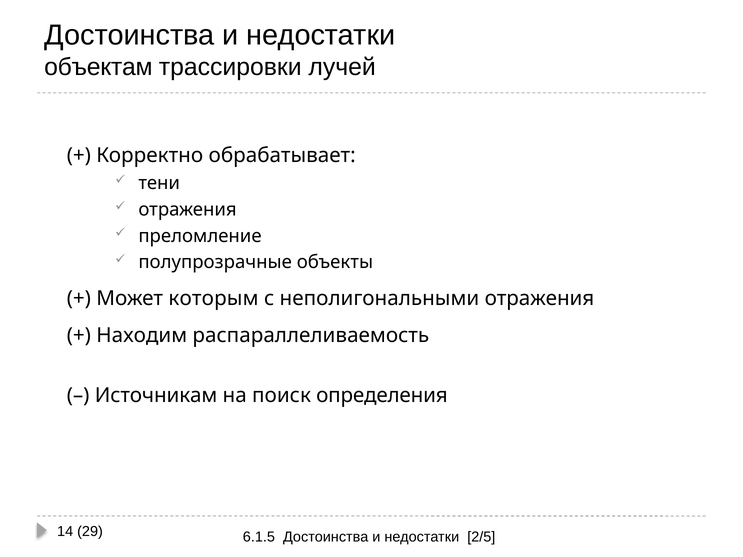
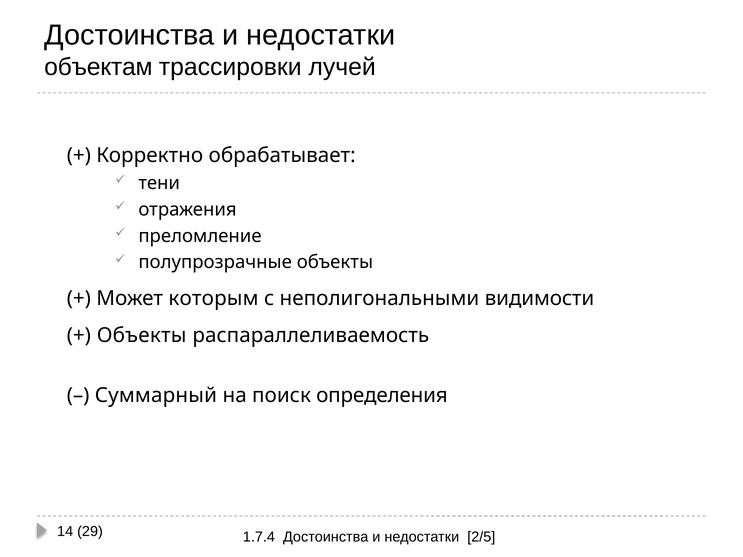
неполигональными отражения: отражения -> видимости (539, 299)
Находим: Находим -> Объекты (142, 336)
Источникам: Источникам -> Суммарный (156, 396)
6.1.5: 6.1.5 -> 1.7.4 (259, 537)
